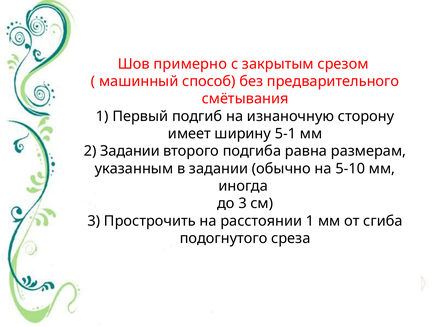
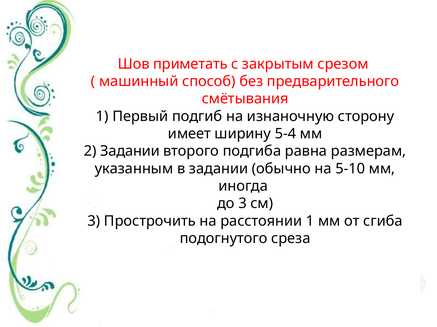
примерно: примерно -> приметать (190, 64)
5-1: 5-1 -> 5-4 (285, 134)
